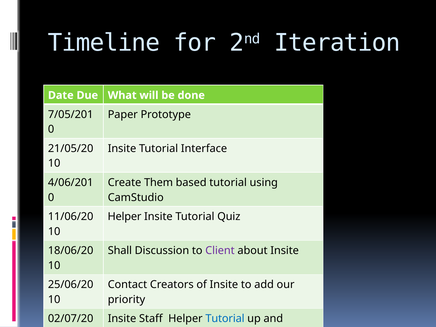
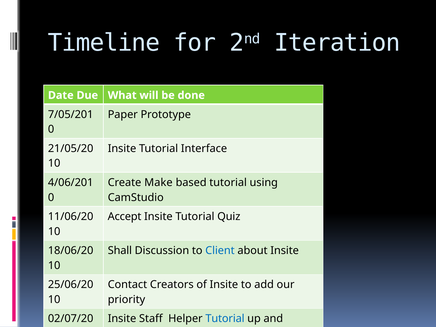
Them: Them -> Make (158, 183)
Helper: Helper -> Accept (125, 217)
Client colour: purple -> blue (220, 251)
